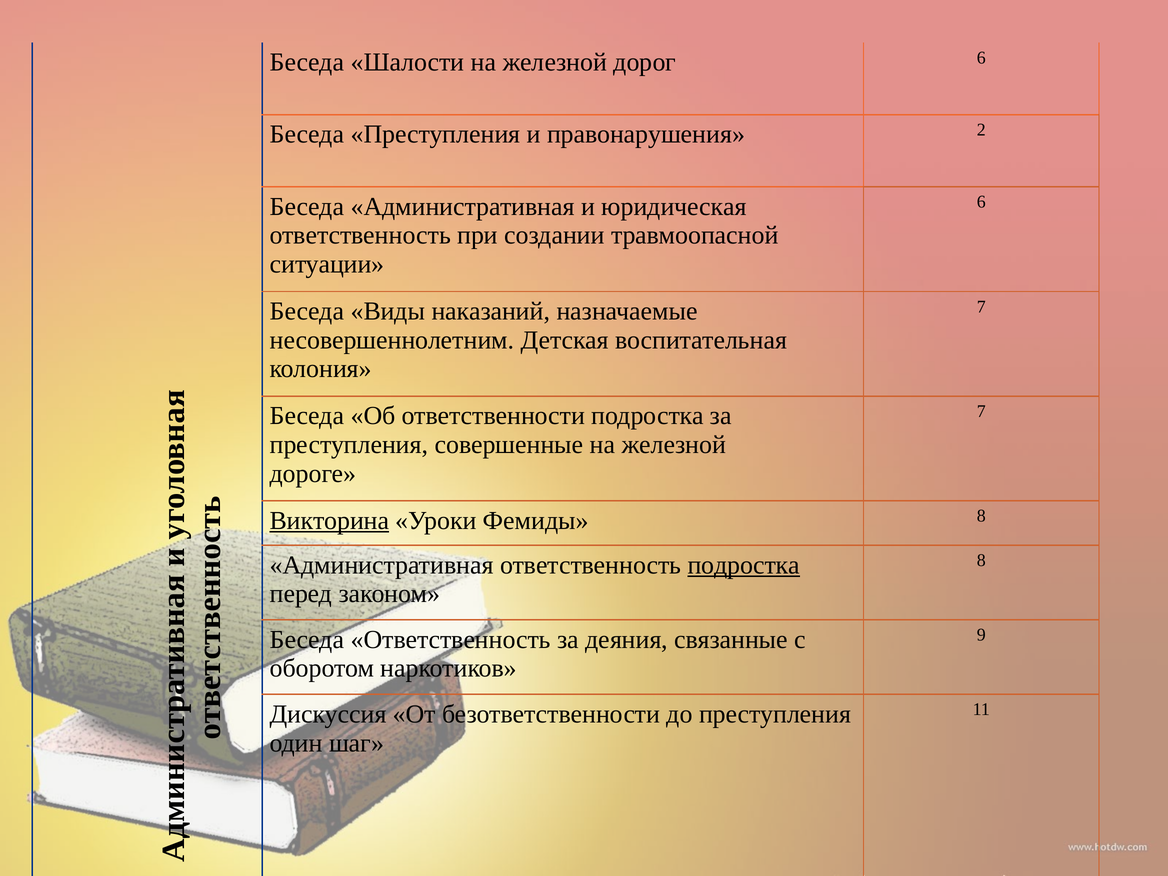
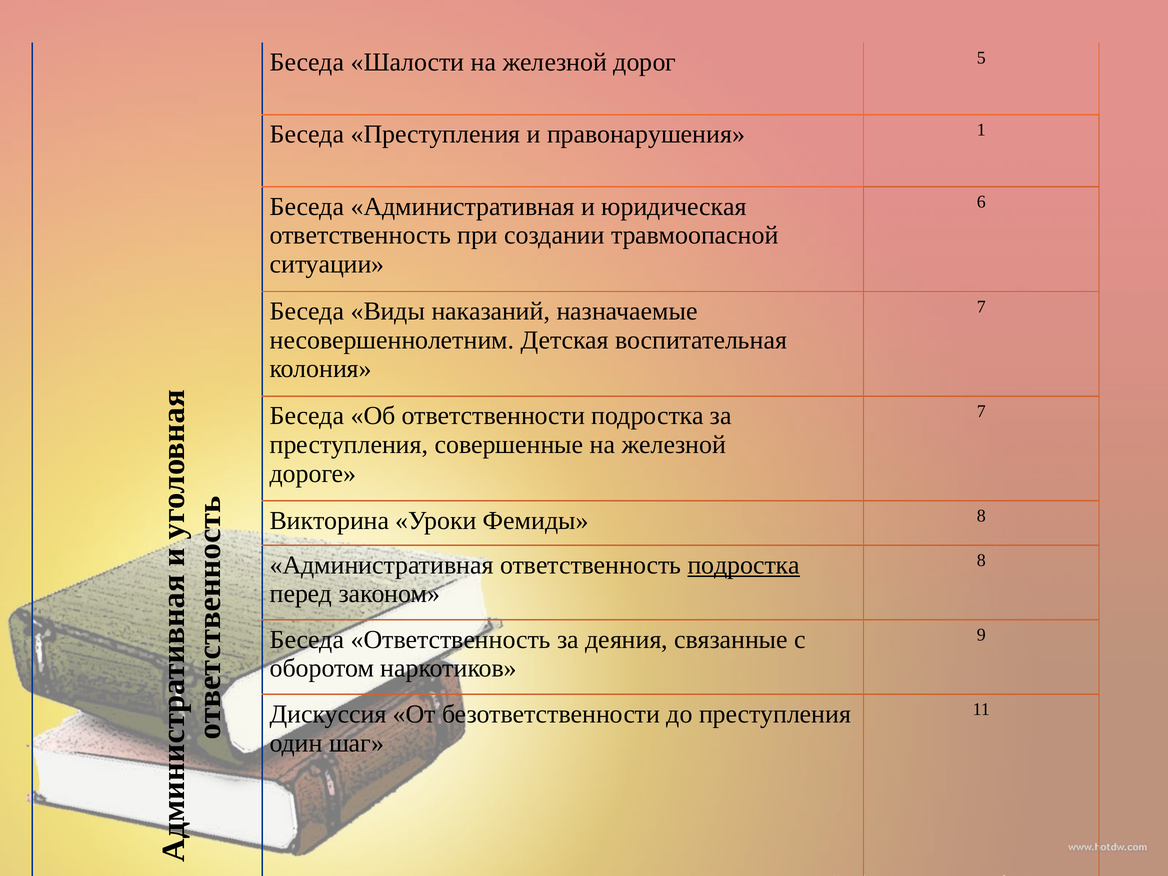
дорог 6: 6 -> 5 (981, 58)
2: 2 -> 1 (981, 130)
Викторина underline: present -> none (329, 520)
